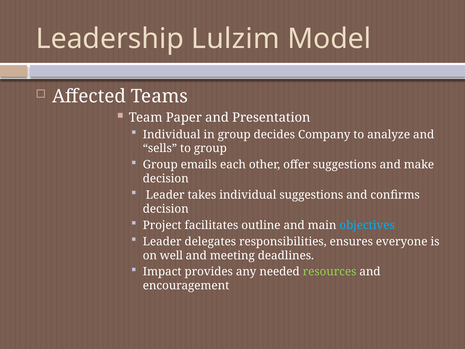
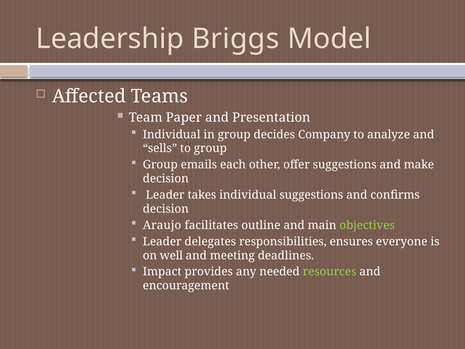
Lulzim: Lulzim -> Briggs (236, 39)
Project: Project -> Araujo (162, 225)
objectives colour: light blue -> light green (367, 225)
